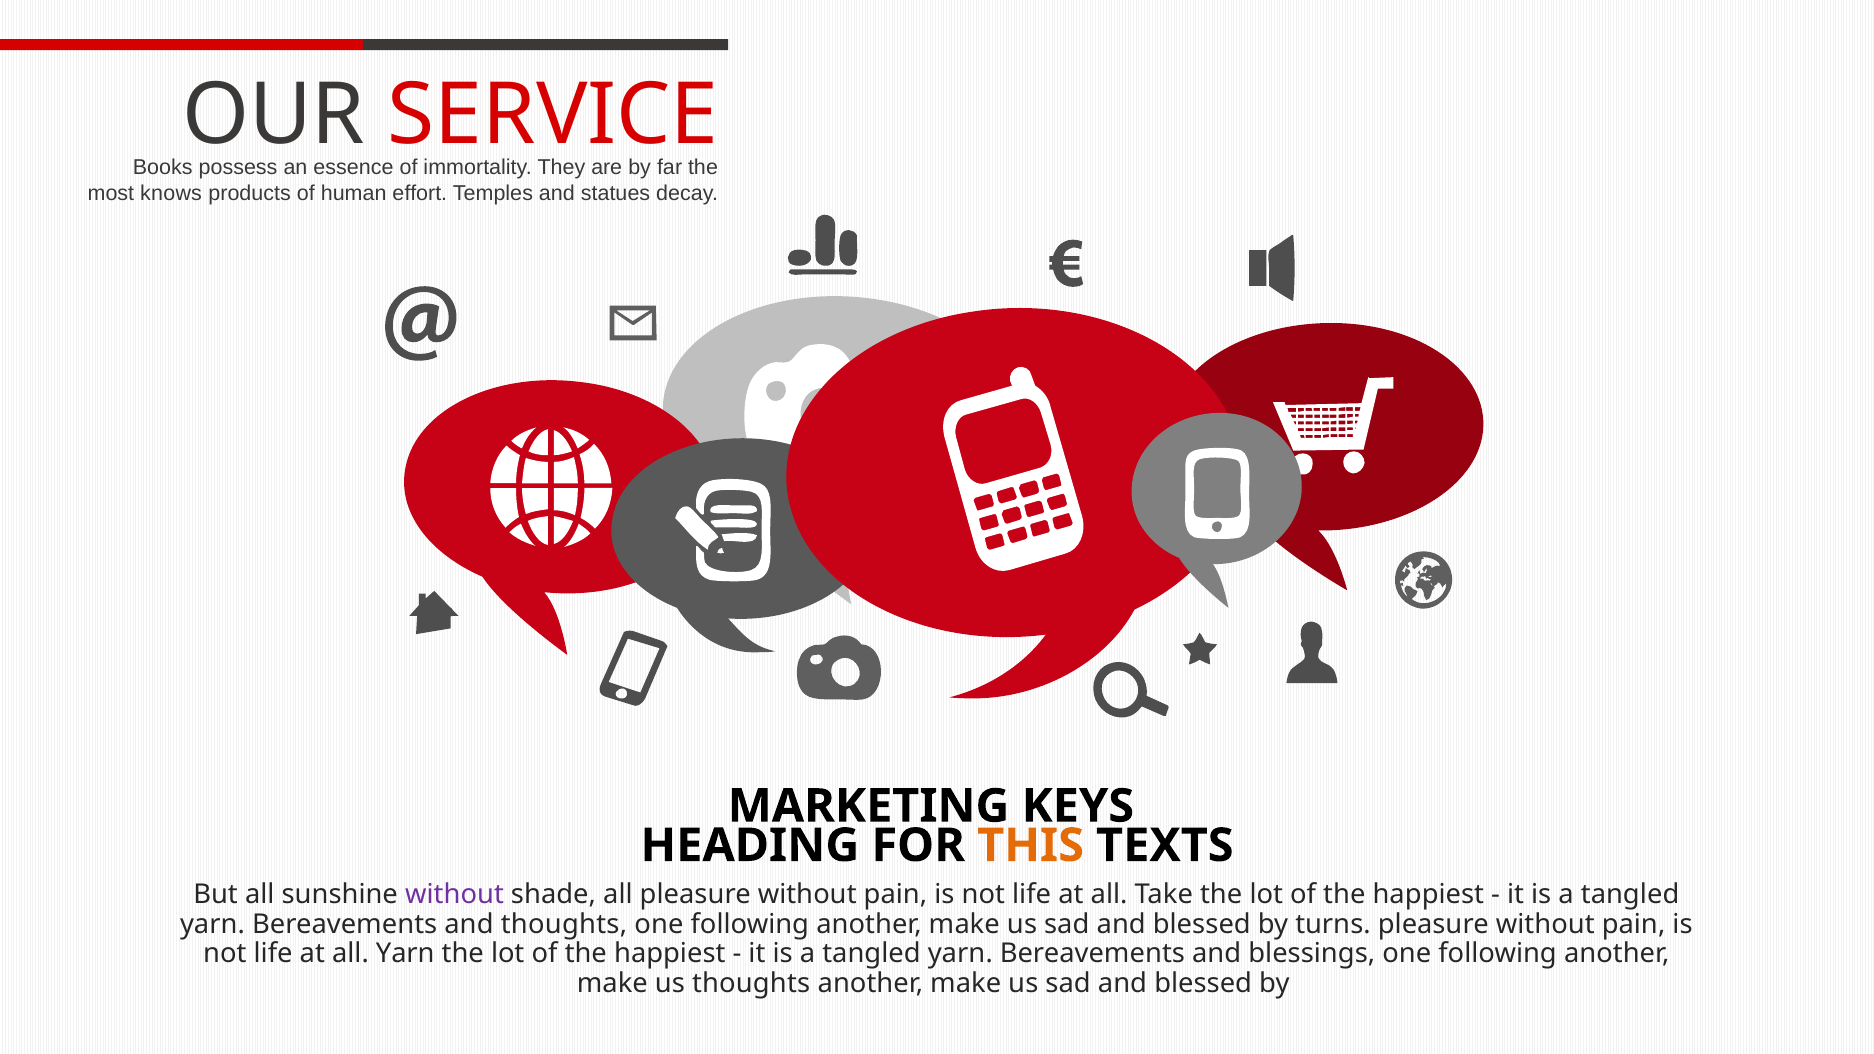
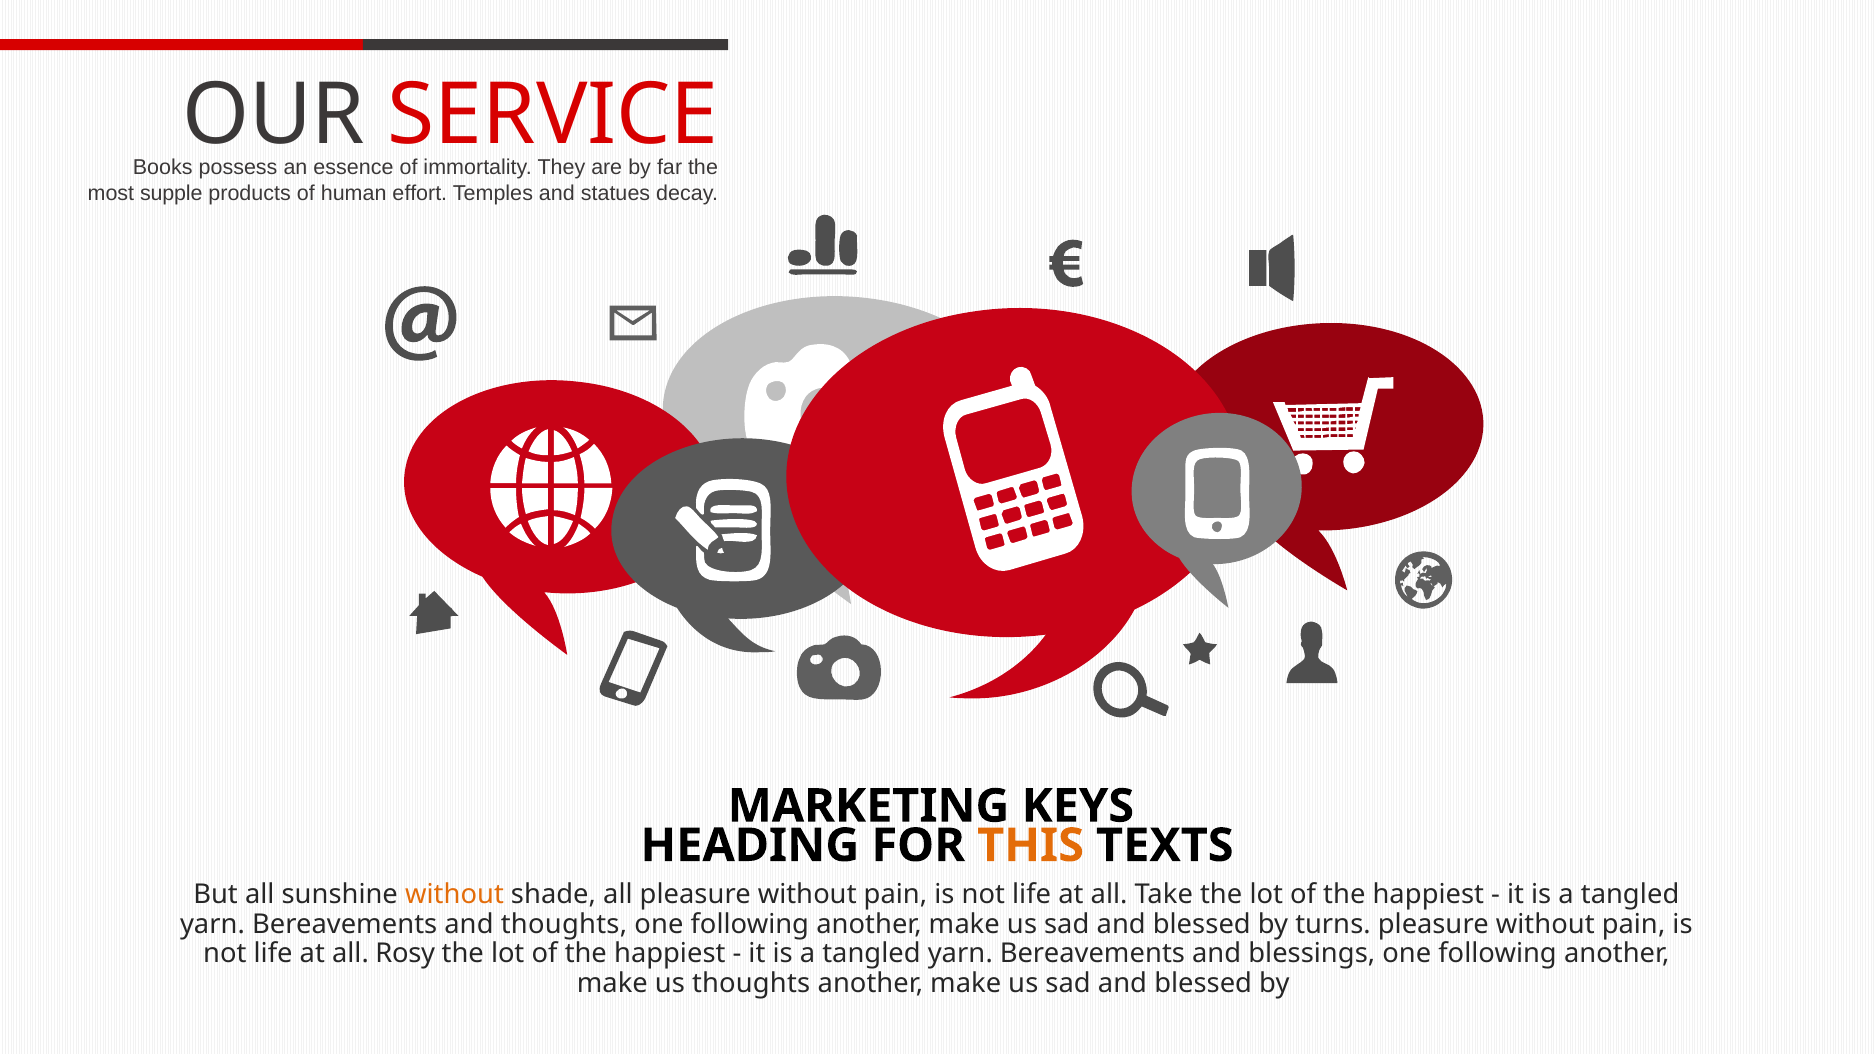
knows: knows -> supple (171, 193)
without colour: purple -> orange (455, 895)
all Yarn: Yarn -> Rosy (405, 954)
